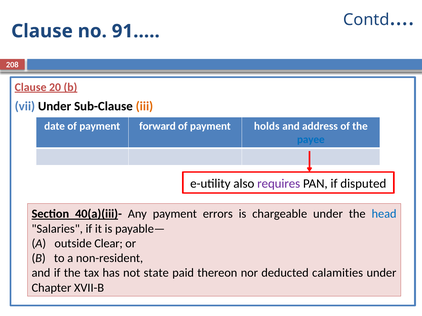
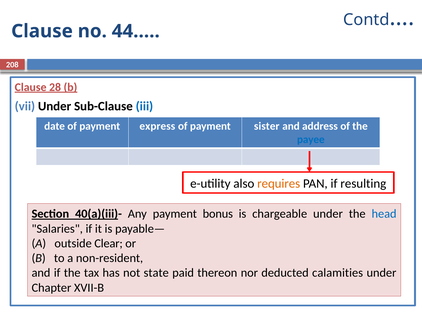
91…: 91… -> 44… (136, 31)
20: 20 -> 28 (55, 87)
iii colour: orange -> blue (144, 106)
forward: forward -> express (157, 126)
holds: holds -> sister (267, 126)
requires colour: purple -> orange (279, 184)
disputed: disputed -> resulting (363, 184)
errors: errors -> bonus (218, 214)
